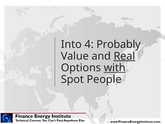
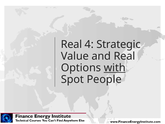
Into: Into -> Real (71, 44)
Probably: Probably -> Strategic (119, 44)
Real underline: present -> none (124, 56)
